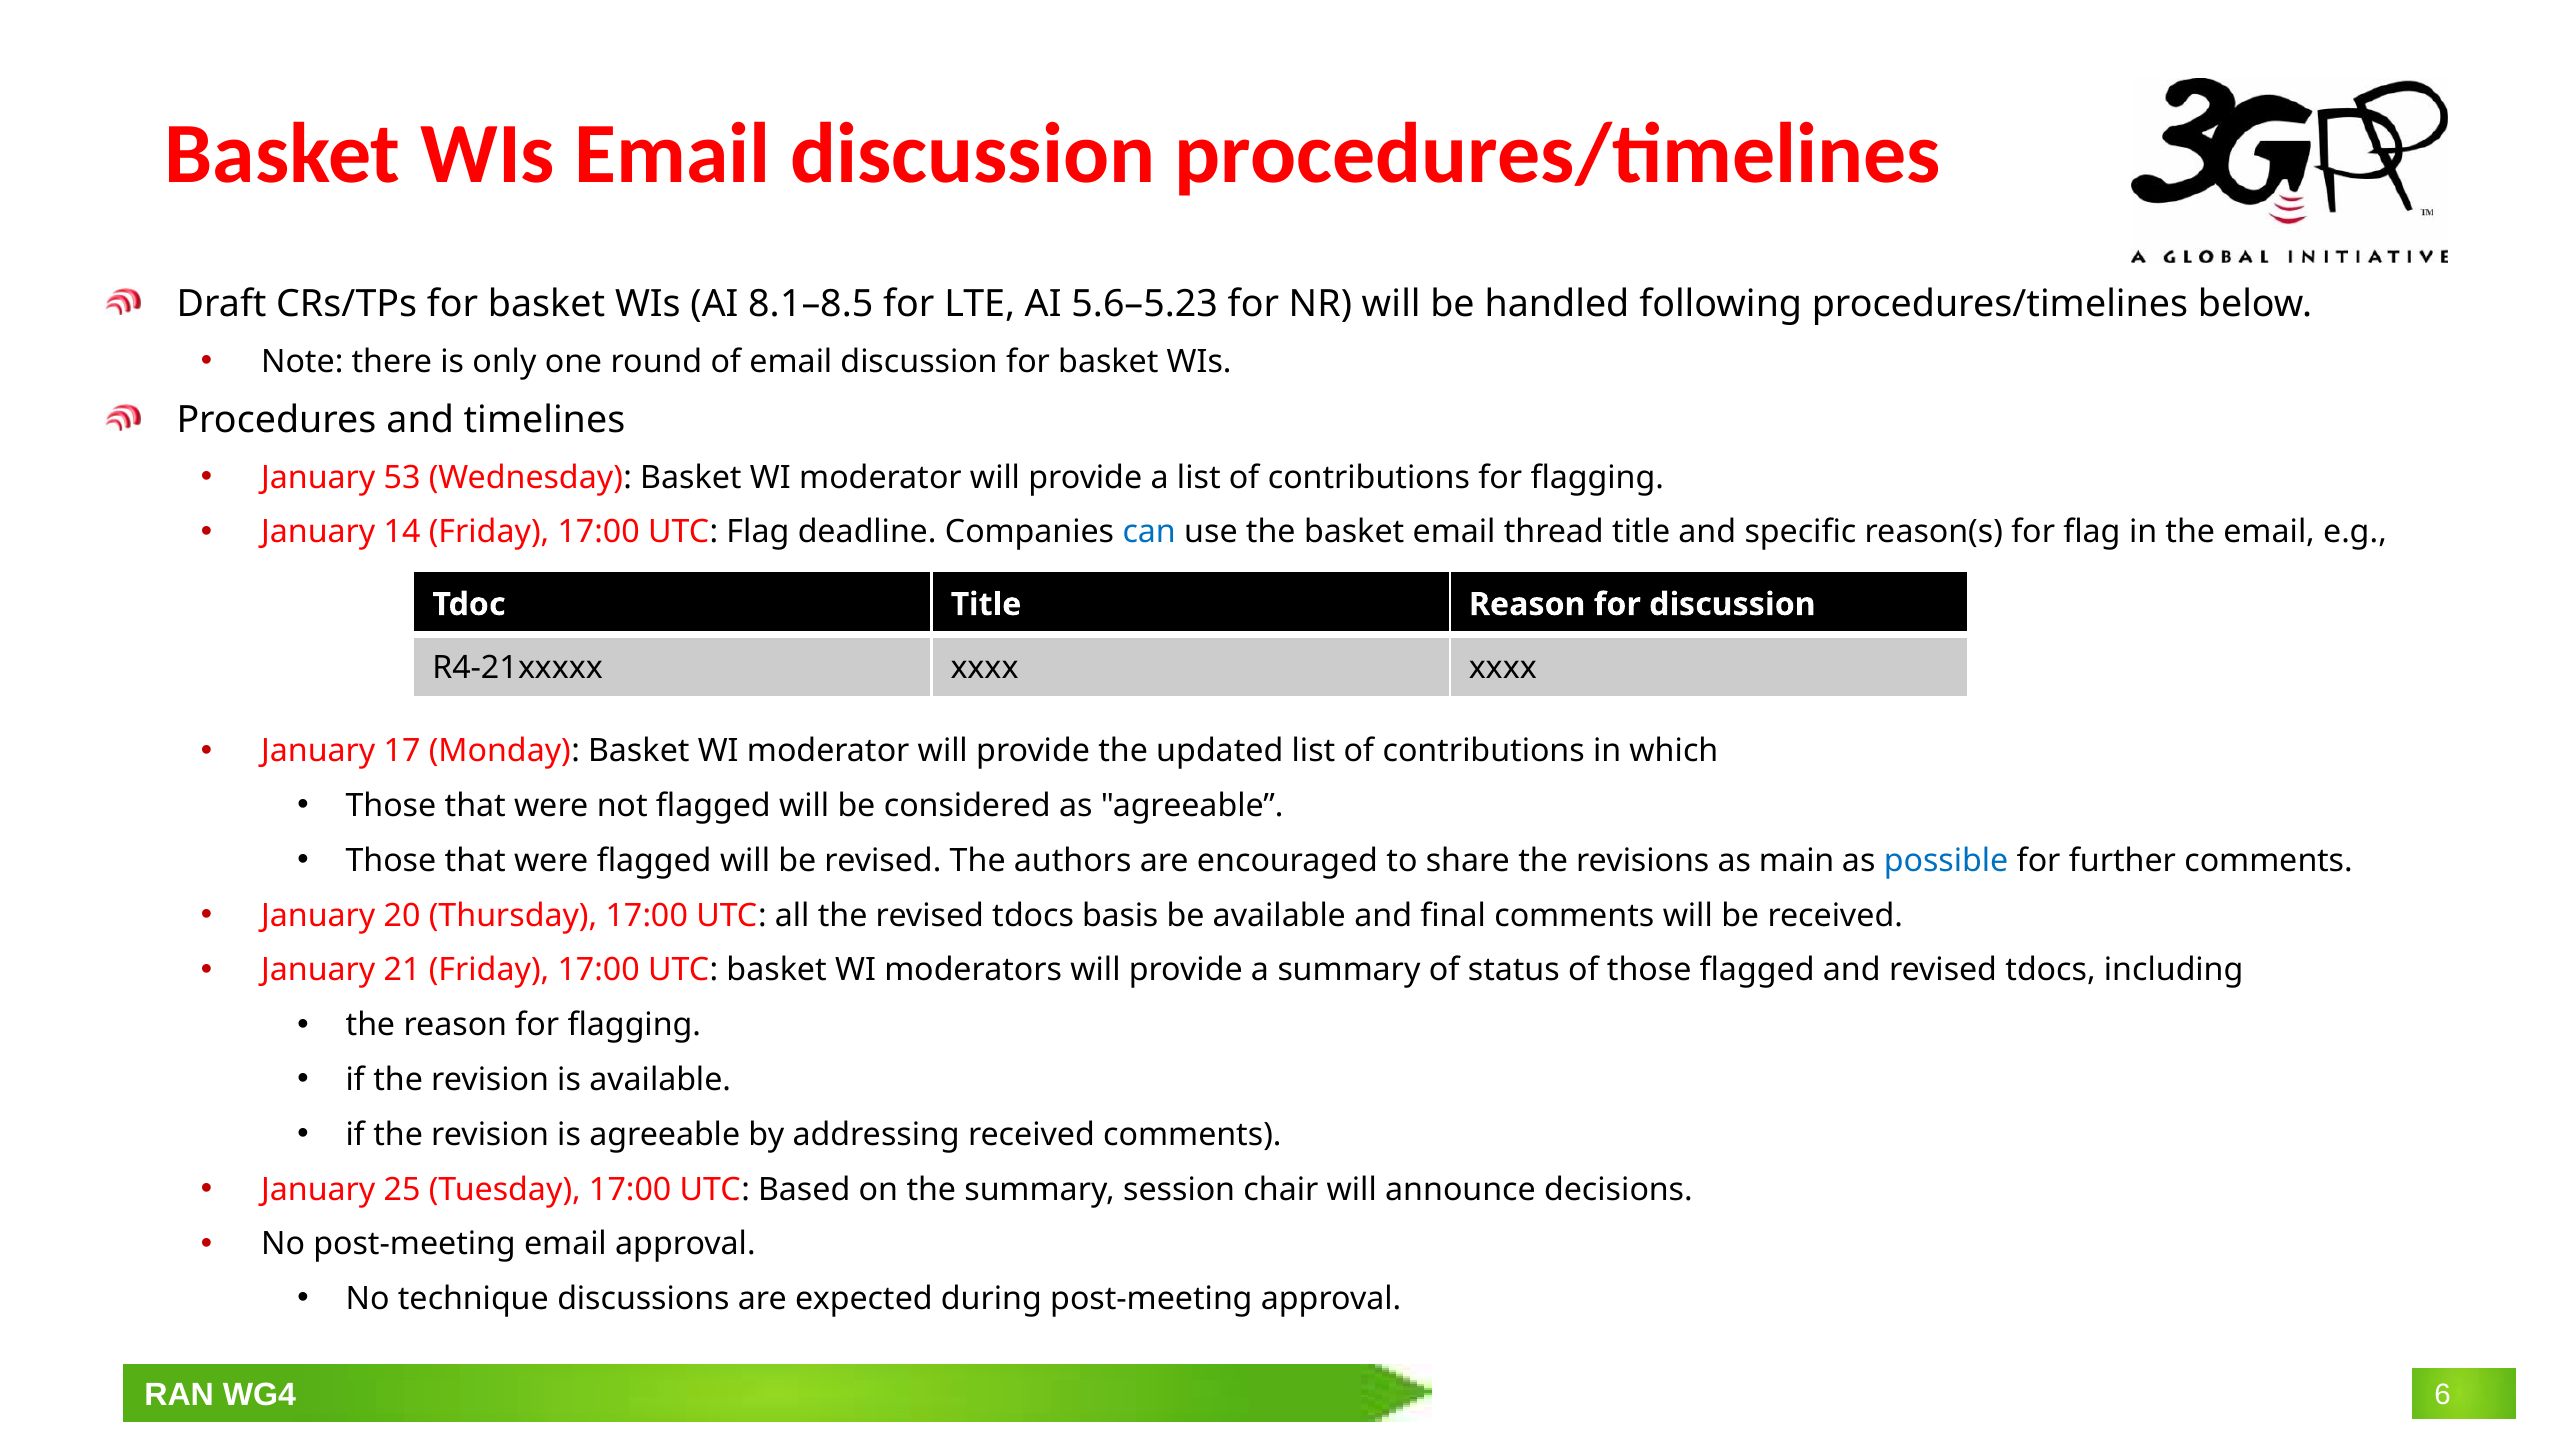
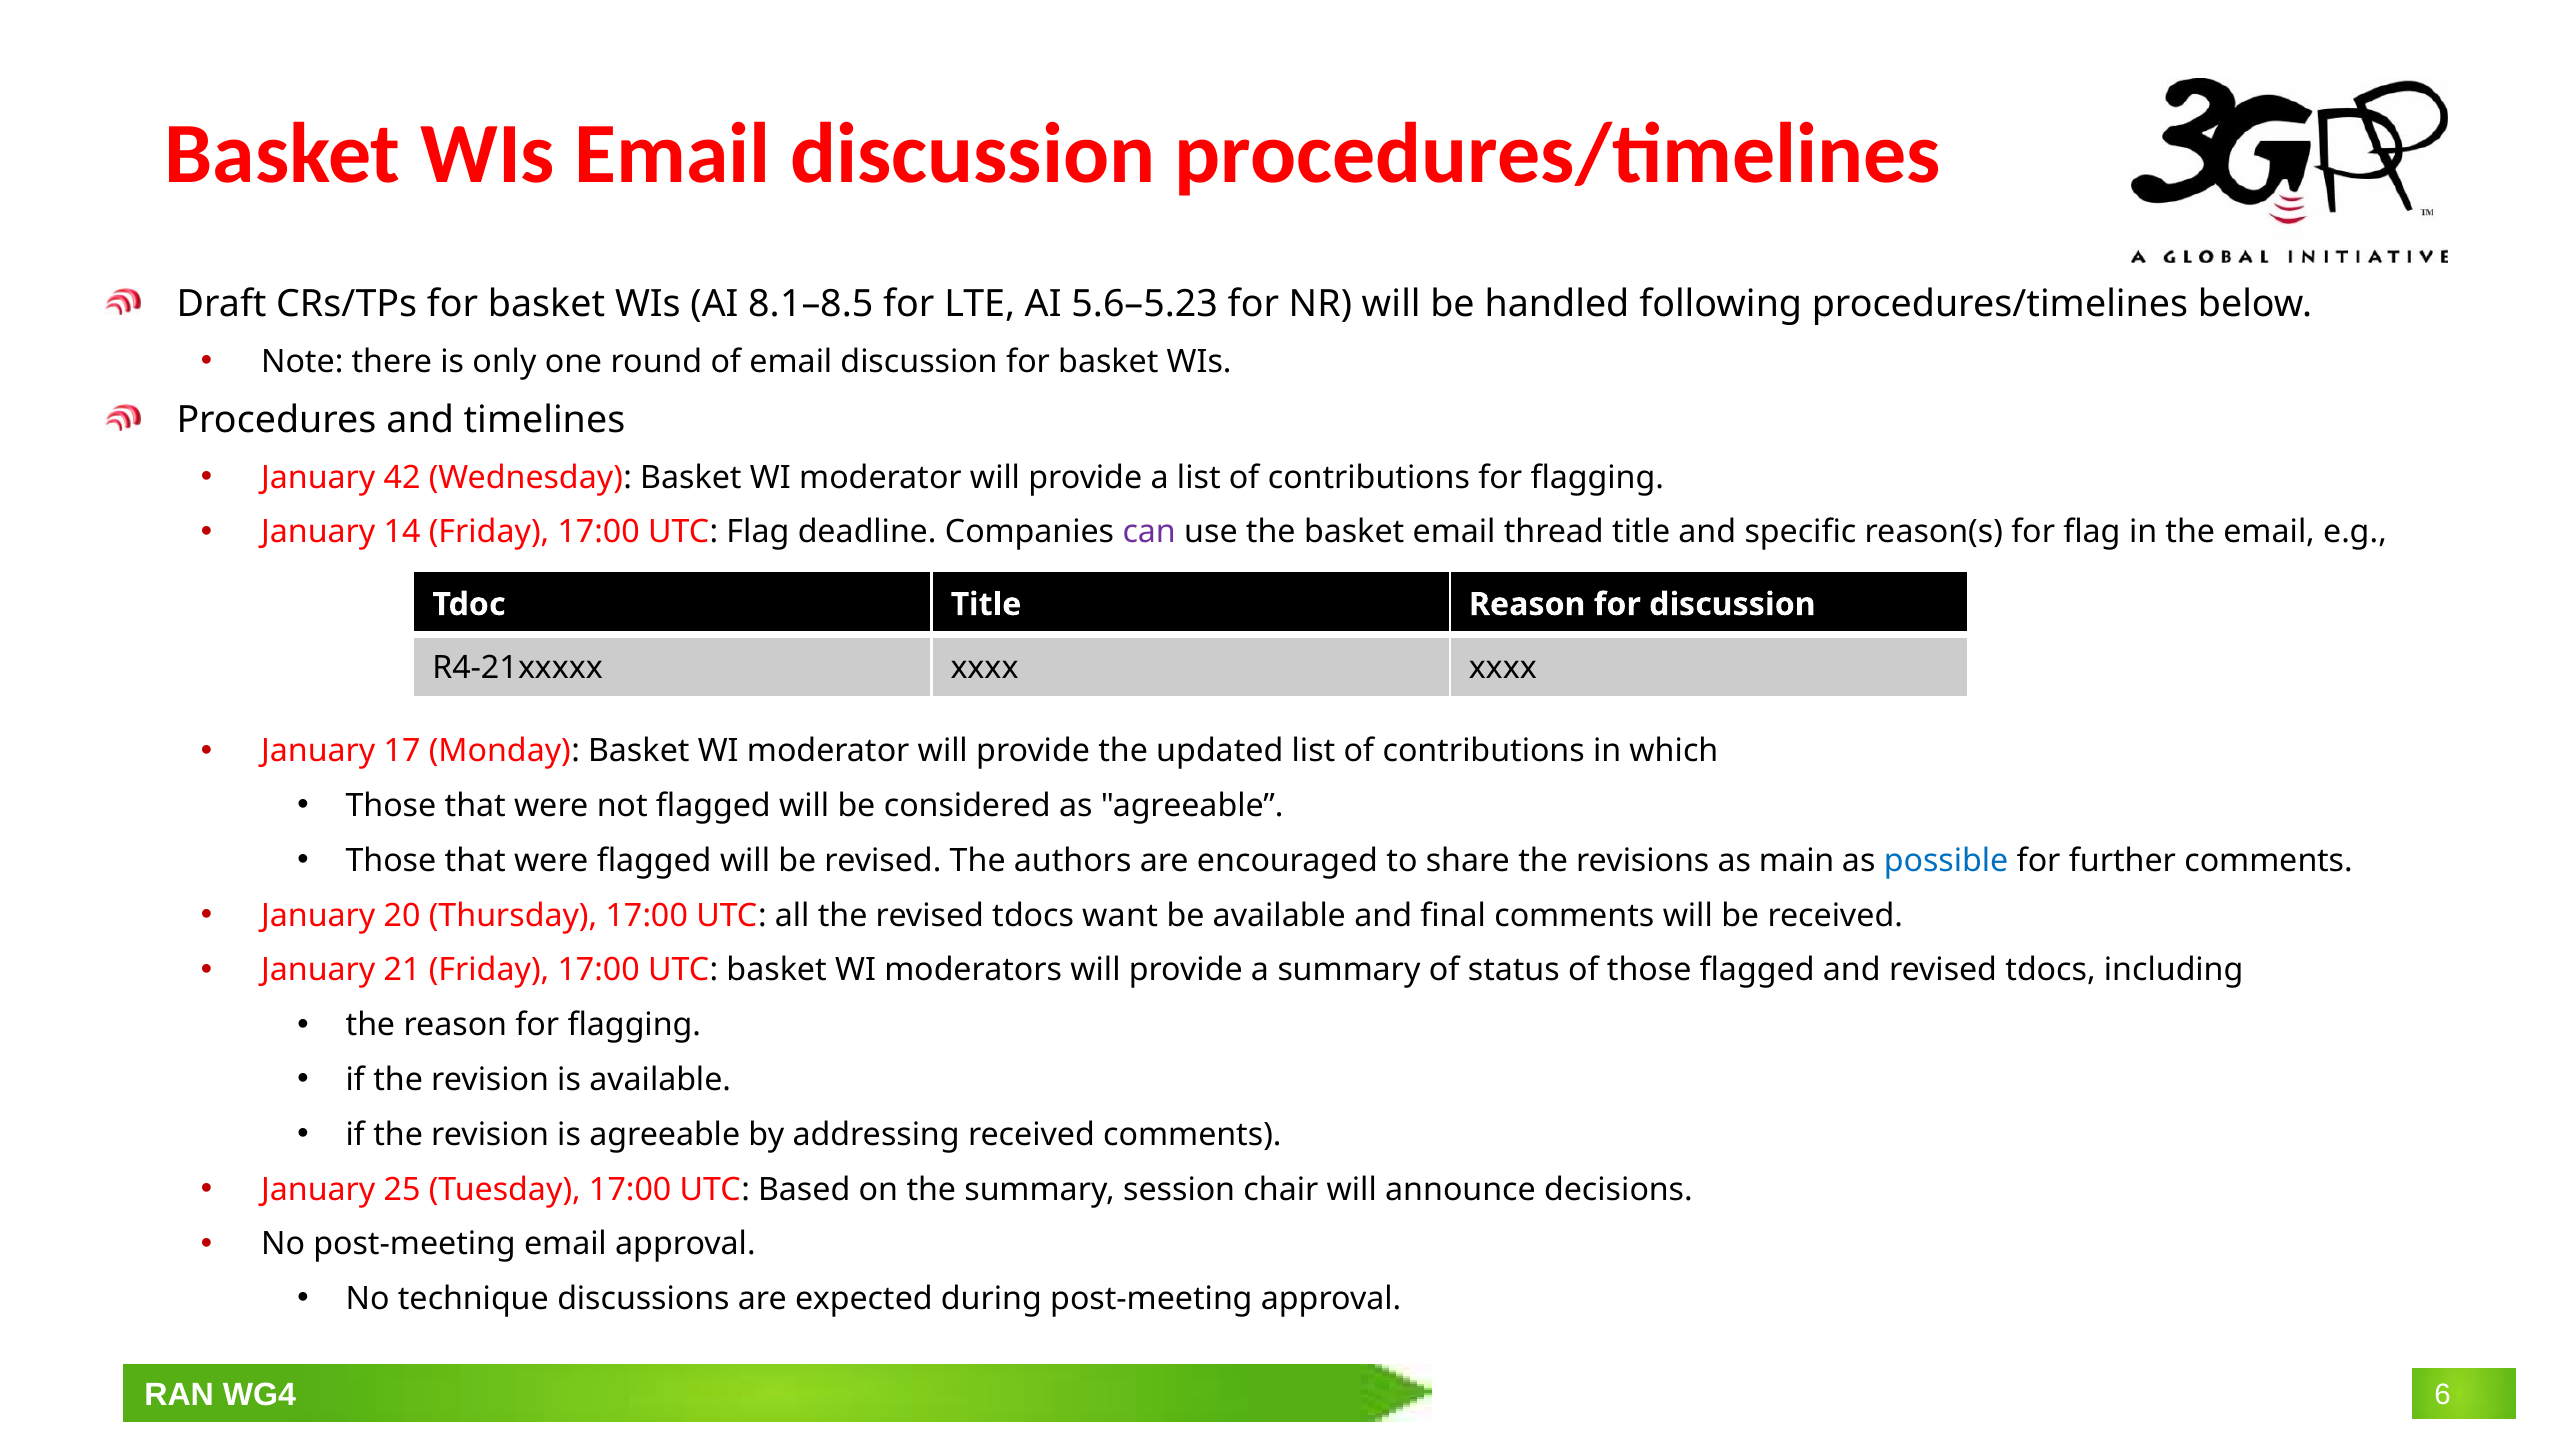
53: 53 -> 42 (402, 477)
can colour: blue -> purple (1149, 532)
basis: basis -> want (1120, 916)
